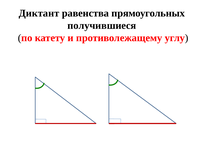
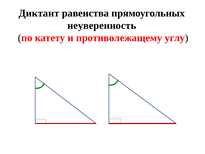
получившиеся: получившиеся -> неуверенность (102, 26)
